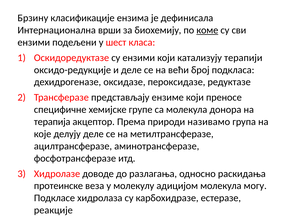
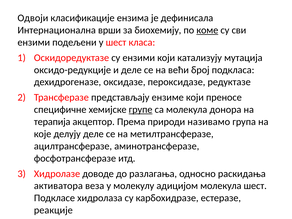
Брзину: Брзину -> Одвоји (33, 18)
терапији: терапији -> мутација (243, 58)
групе underline: none -> present (141, 110)
протеинске: протеинске -> активатора (58, 186)
молекула могу: могу -> шест (255, 186)
